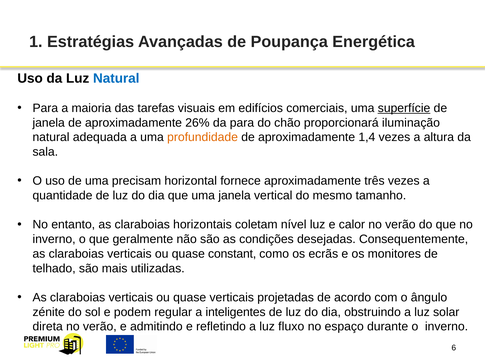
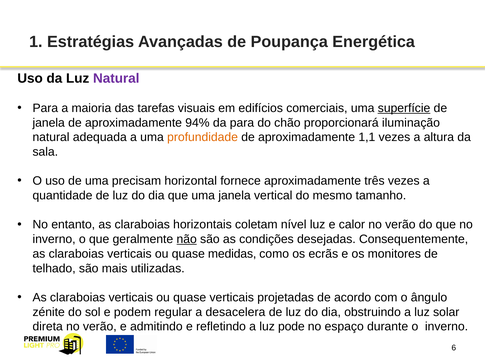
Natural colour: blue -> purple (116, 78)
26%: 26% -> 94% (197, 123)
1,4: 1,4 -> 1,1 (367, 137)
não underline: none -> present (187, 239)
constant: constant -> medidas (232, 254)
inteligentes: inteligentes -> desacelera (235, 312)
fluxo: fluxo -> pode (291, 326)
